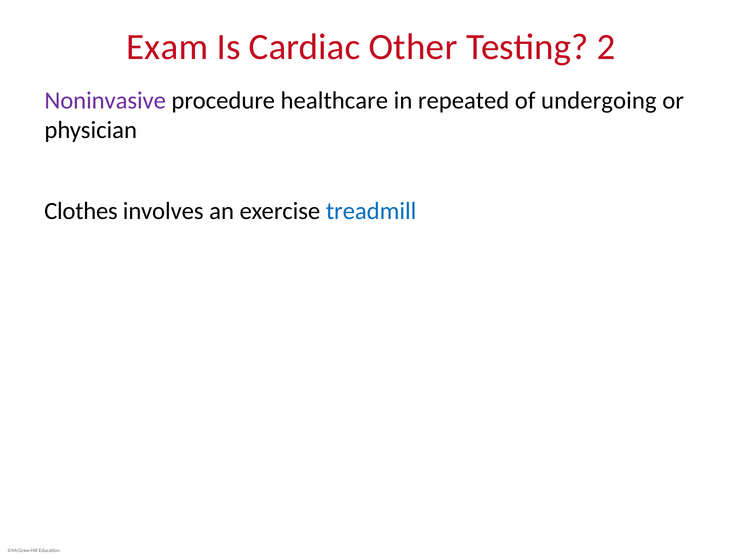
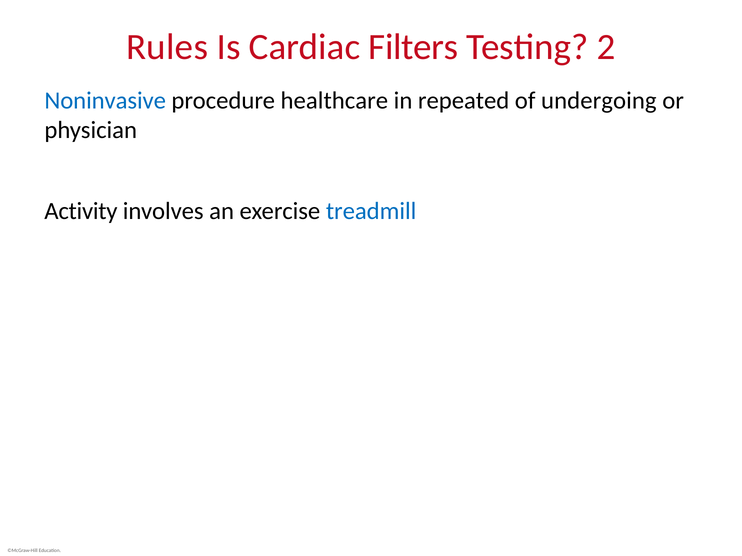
Exam: Exam -> Rules (167, 47)
Other: Other -> Filters (413, 47)
Noninvasive colour: purple -> blue (105, 101)
Clothes: Clothes -> Activity (81, 212)
